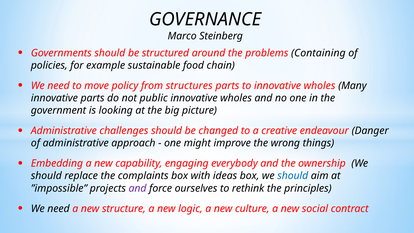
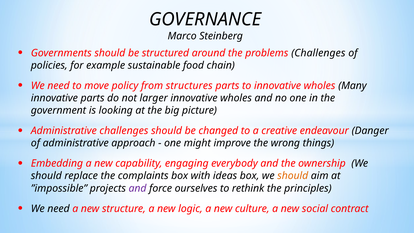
problems Containing: Containing -> Challenges (318, 53)
public: public -> larger (154, 98)
should colour: blue -> orange (293, 176)
